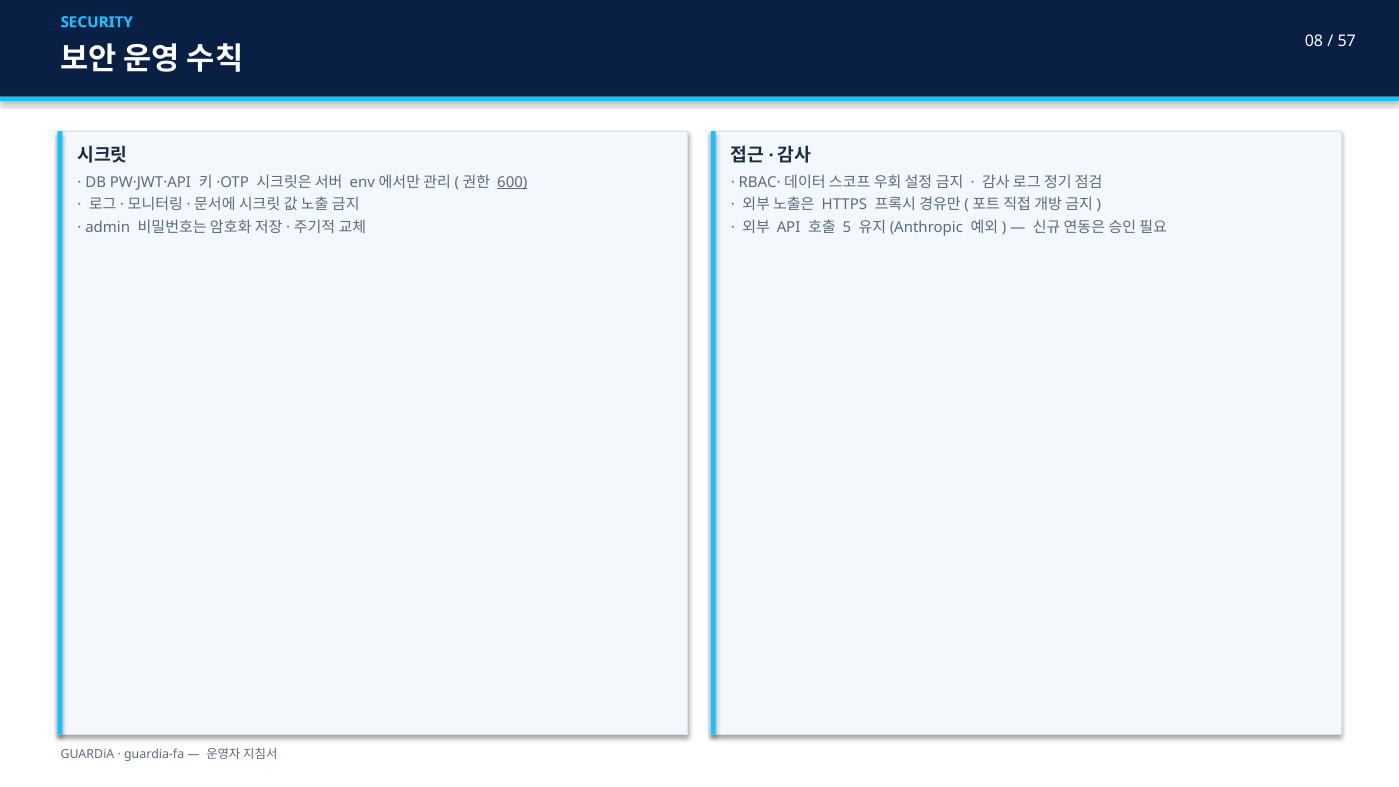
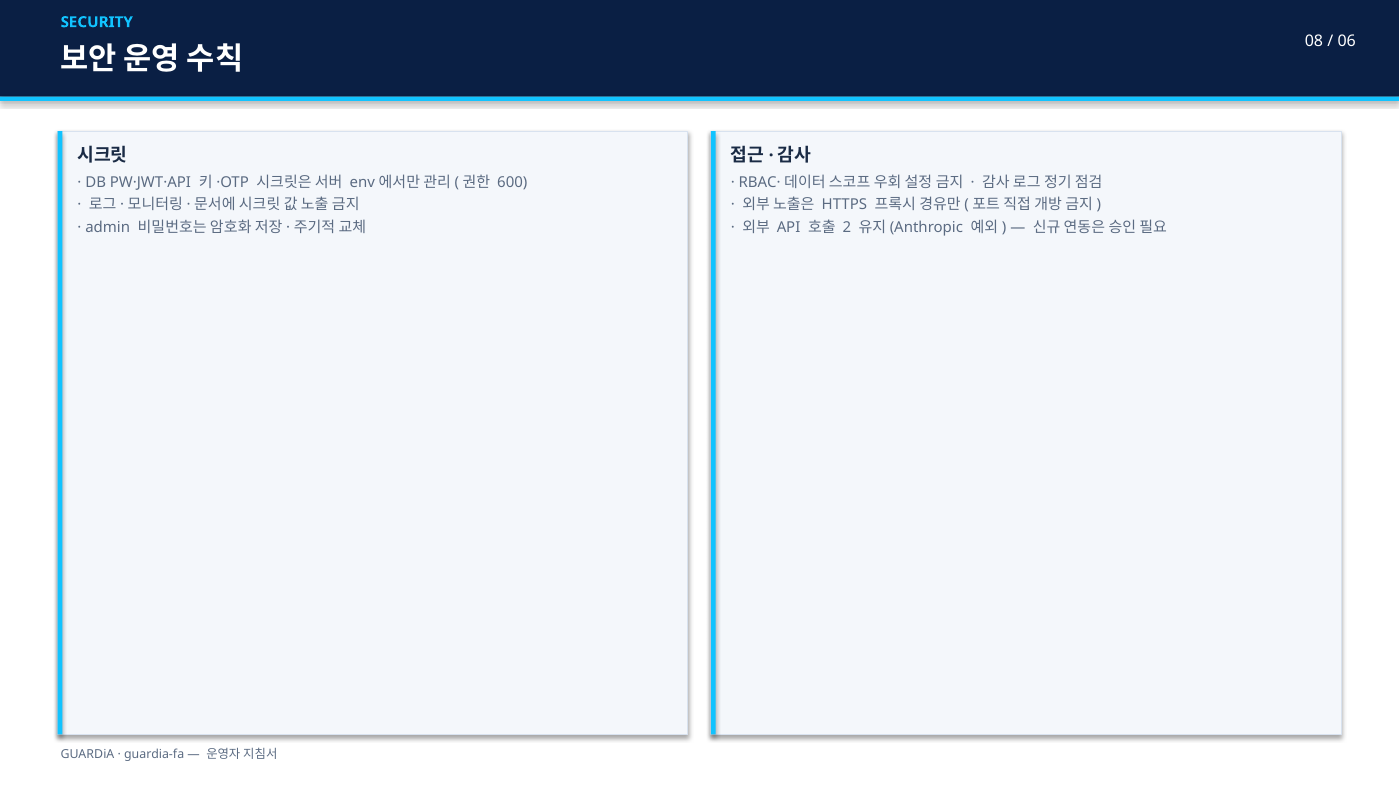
57: 57 -> 06 (1347, 42)
600 underline: present -> none (512, 182)
5: 5 -> 2 (847, 227)
